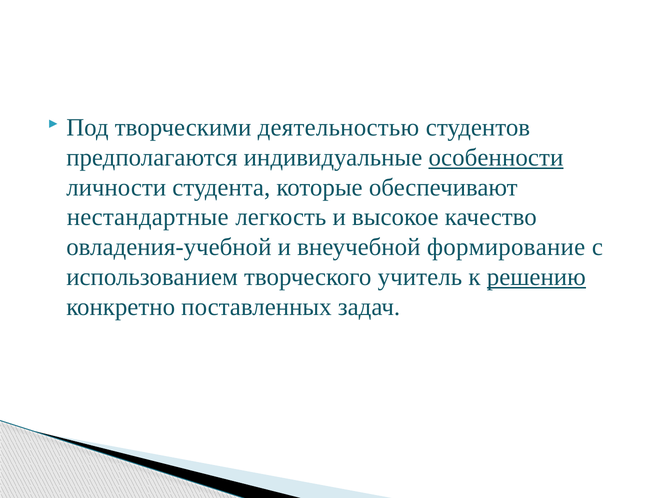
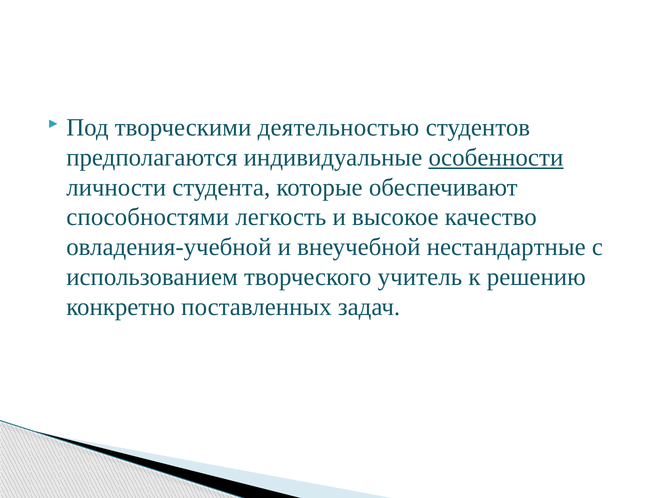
нестандартные: нестандартные -> способностями (148, 217)
формирование: формирование -> нестандартные (506, 247)
решению underline: present -> none (536, 277)
